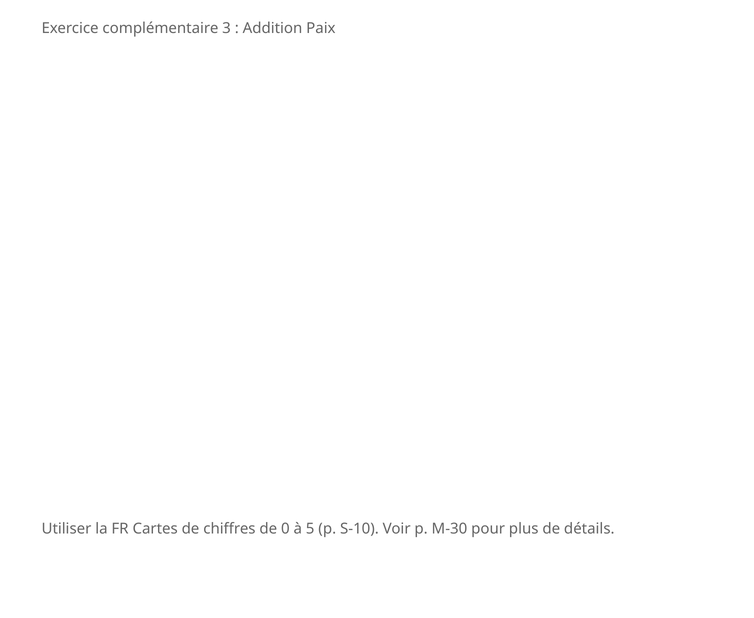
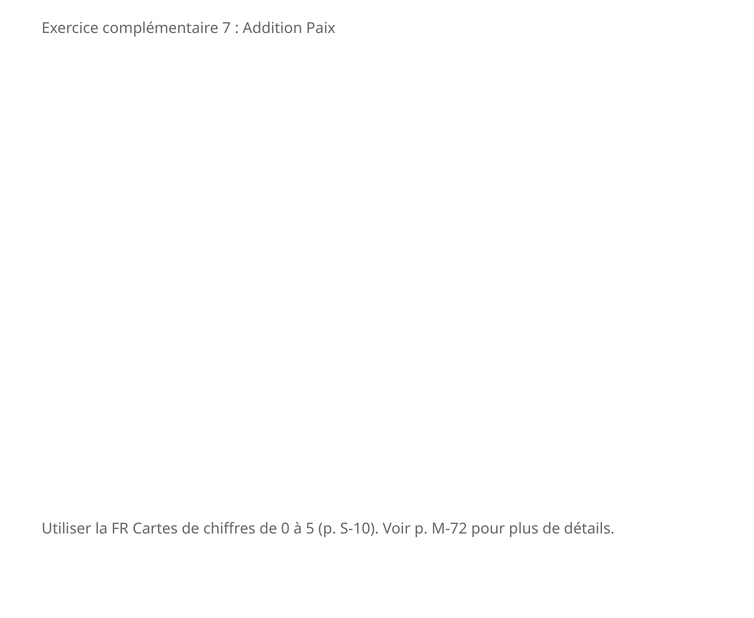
3: 3 -> 7 (227, 29)
M-30: M-30 -> M-72 (449, 529)
